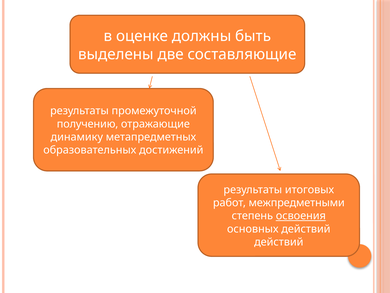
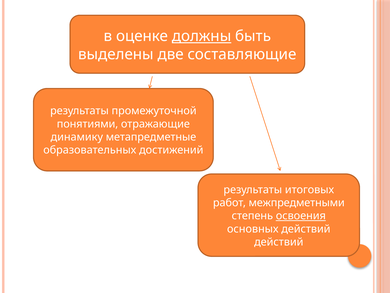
должны underline: none -> present (202, 36)
получению: получению -> понятиями (88, 124)
метапредметных: метапредметных -> метапредметные (151, 137)
